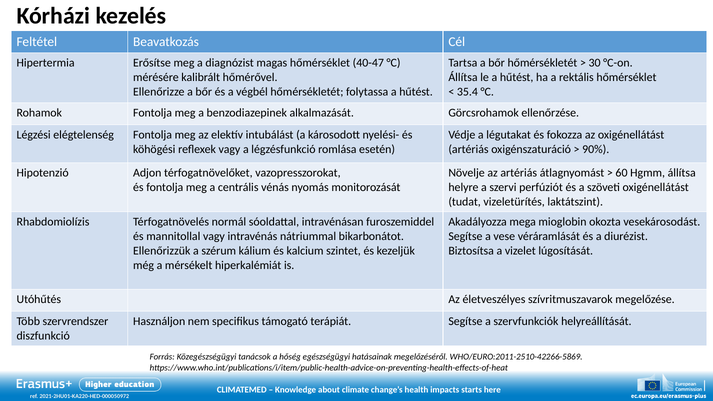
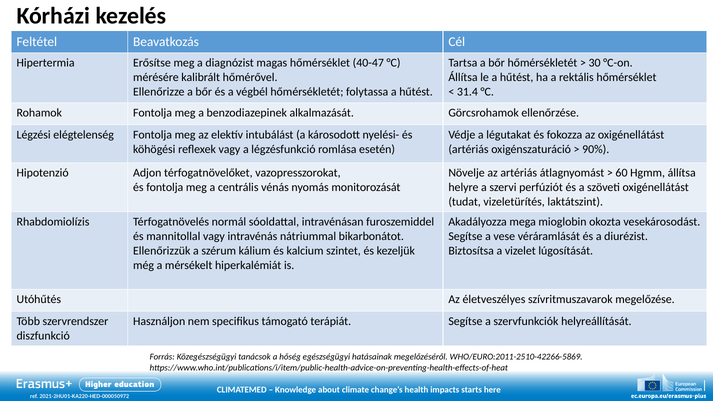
35.4: 35.4 -> 31.4 (467, 92)
